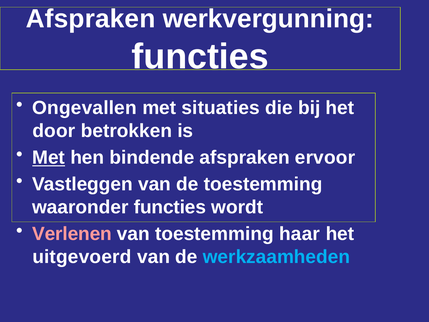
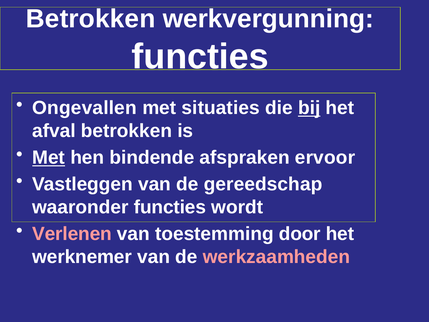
Afspraken: Afspraken -> Betrokken (91, 19)
bij underline: none -> present (309, 108)
door: door -> afval (54, 131)
de toestemming: toestemming -> gereedschap (263, 184)
haar: haar -> door (300, 234)
uitgevoerd: uitgevoerd -> werknemer (82, 257)
werkzaamheden colour: light blue -> pink (276, 257)
